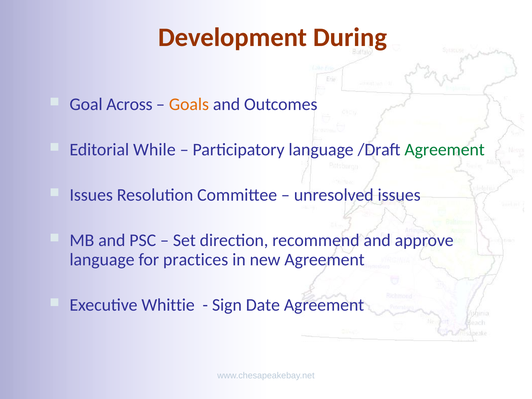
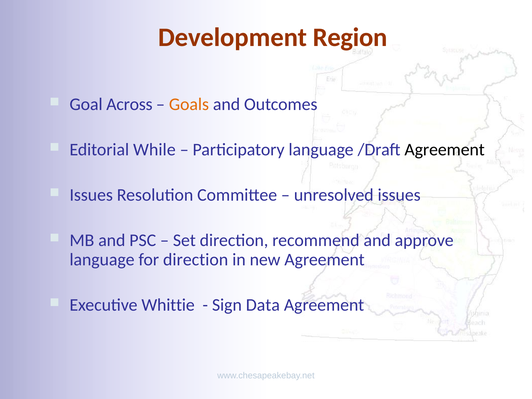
During: During -> Region (350, 37)
Agreement colour: green -> black (445, 150)
for practices: practices -> direction (196, 260)
Date: Date -> Data (263, 305)
